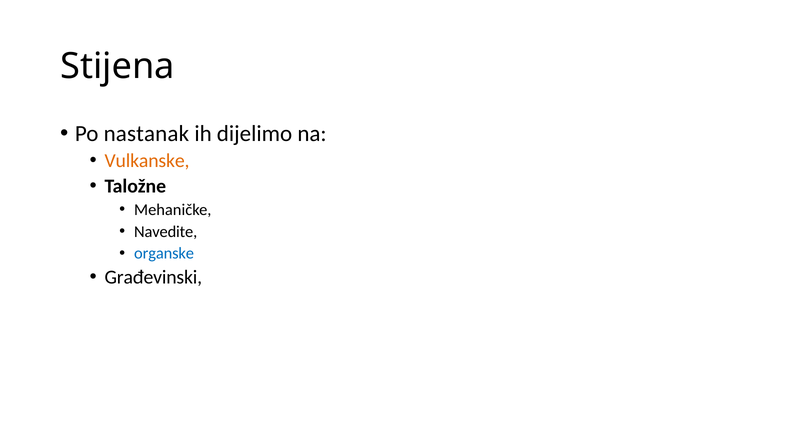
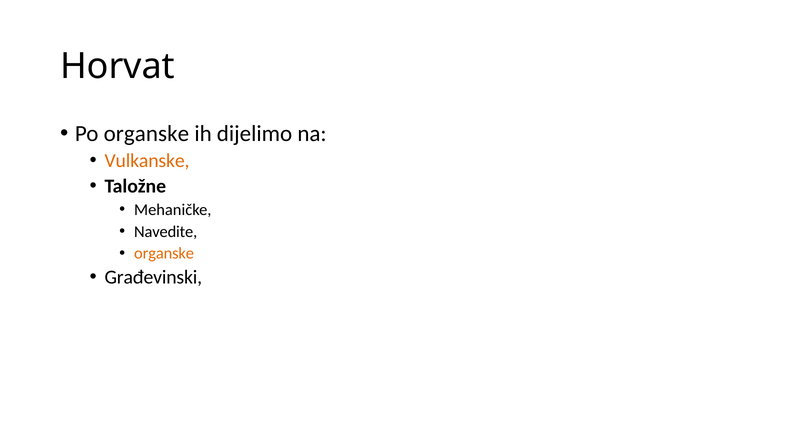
Stijena: Stijena -> Horvat (118, 66)
Po nastanak: nastanak -> organske (146, 133)
organske colour: blue -> orange (164, 253)
